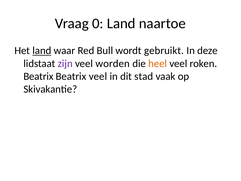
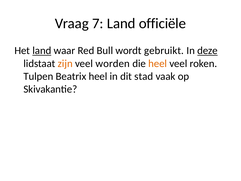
0: 0 -> 7 (98, 23)
naartoe: naartoe -> officiële (162, 23)
deze underline: none -> present (207, 51)
zijn colour: purple -> orange (65, 63)
Beatrix: Beatrix -> Tulpen (38, 76)
Beatrix veel: veel -> heel (98, 76)
